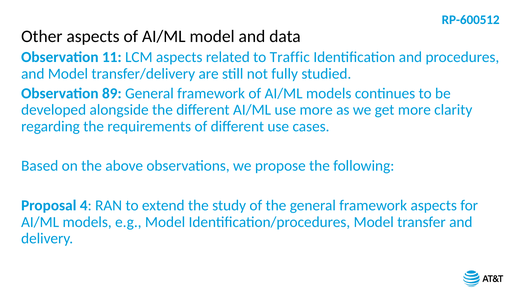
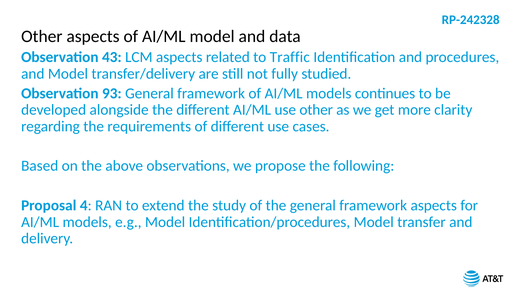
RP-600512: RP-600512 -> RP-242328 (471, 20)
11: 11 -> 43 (112, 57)
89: 89 -> 93 (112, 93)
use more: more -> other (316, 110)
